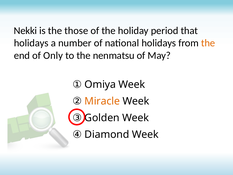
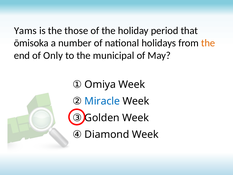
Nekki: Nekki -> Yams (25, 31)
holidays: holidays -> ōmisoka (31, 43)
nenmatsu: nenmatsu -> municipal (114, 55)
Miracle colour: orange -> blue (102, 101)
